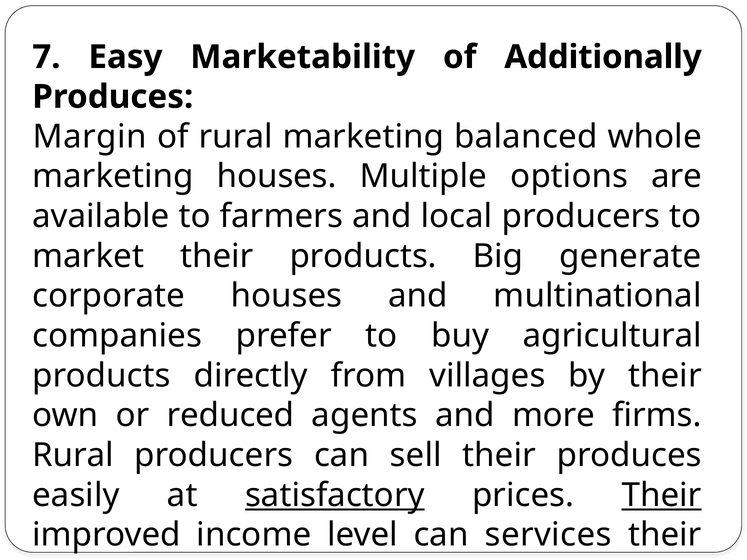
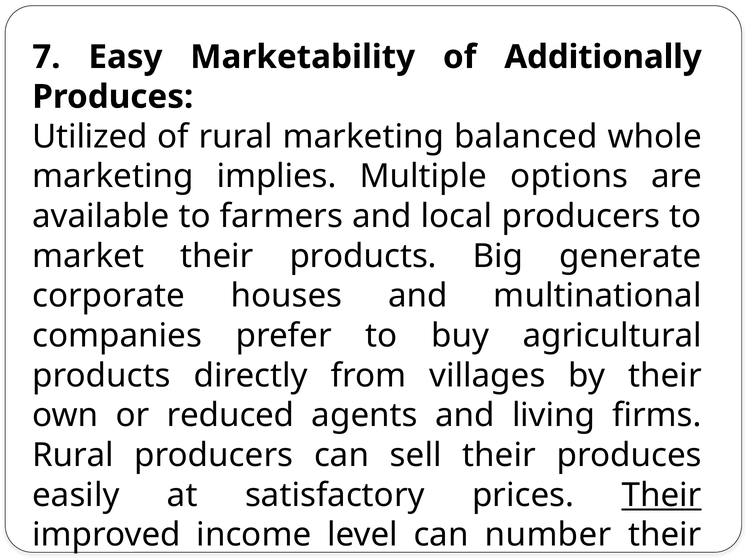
Margin: Margin -> Utilized (90, 137)
marketing houses: houses -> implies (277, 177)
more: more -> living (553, 416)
satisfactory underline: present -> none (335, 495)
services: services -> number (548, 535)
